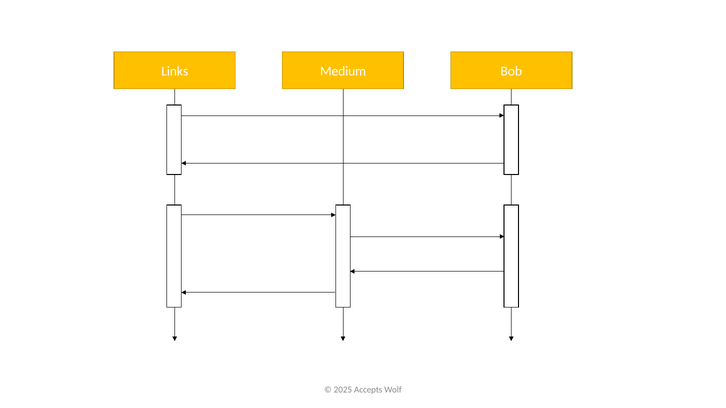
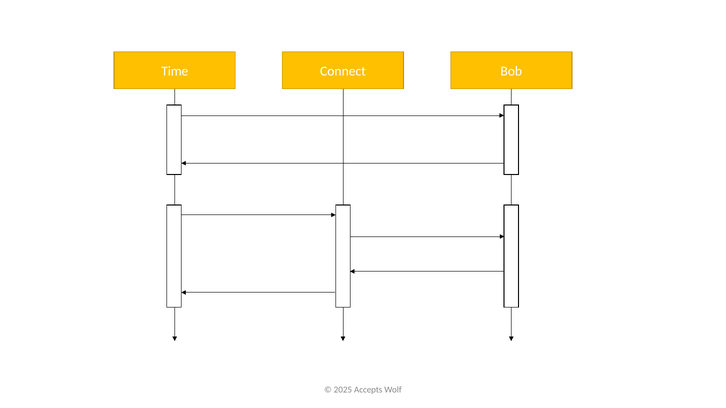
Links: Links -> Time (175, 71)
Medium: Medium -> Connect (343, 71)
